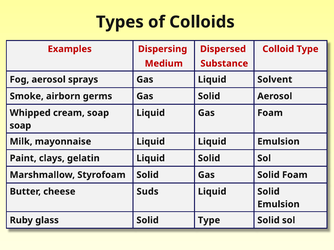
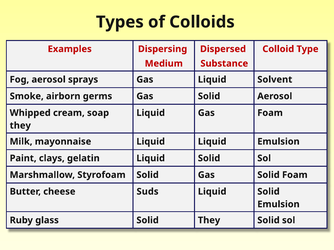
soap: soap -> they (20, 126)
Solid Type: Type -> They (209, 221)
